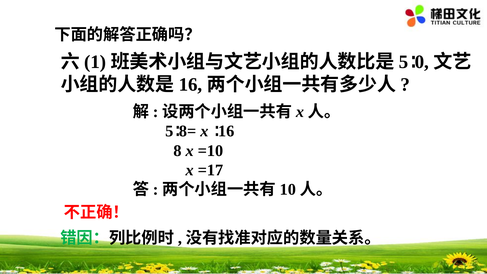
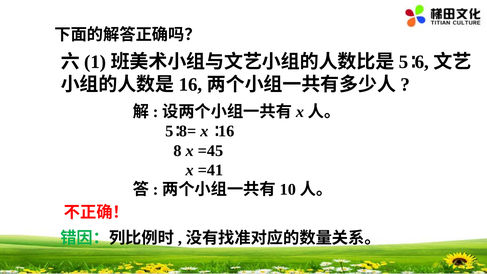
0: 0 -> 6 (422, 62)
=10: =10 -> =45 (210, 151)
=17: =17 -> =41 (210, 170)
